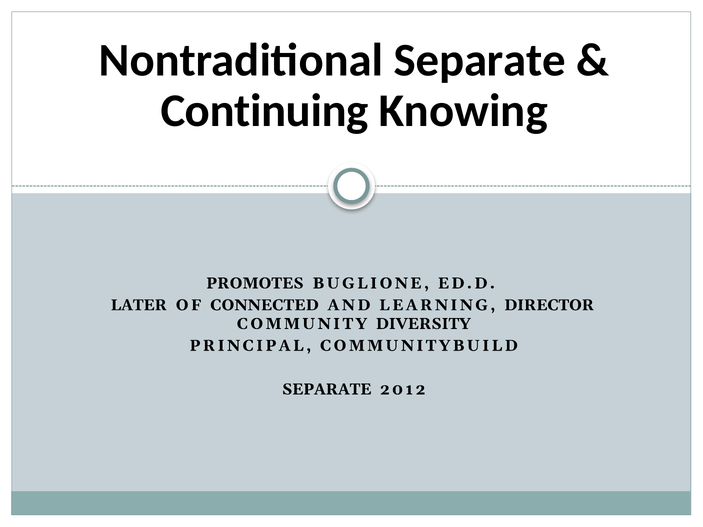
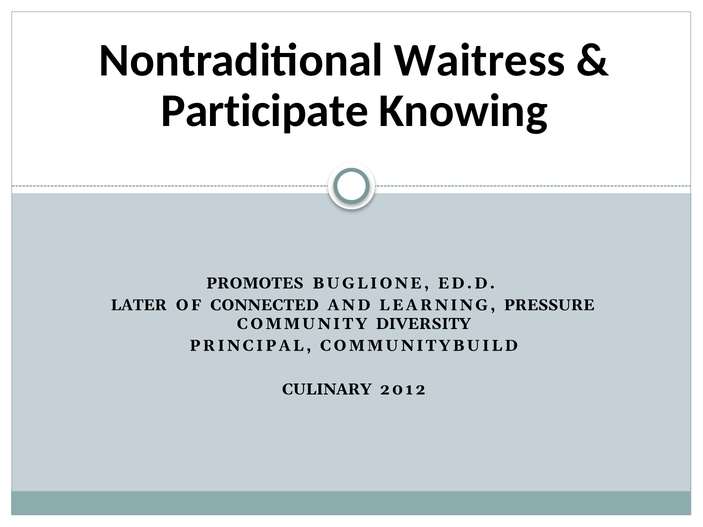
Nontraditional Separate: Separate -> Waitress (480, 60)
Continuing: Continuing -> Participate (265, 111)
DIRECTOR: DIRECTOR -> PRESSURE (549, 305)
SEPARATE: SEPARATE -> CULINARY (327, 389)
